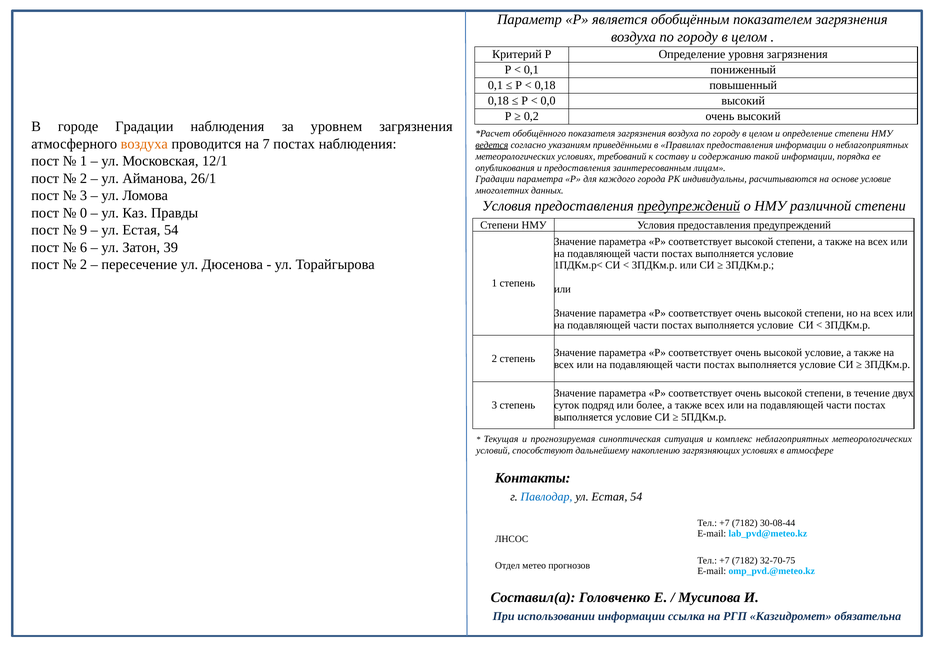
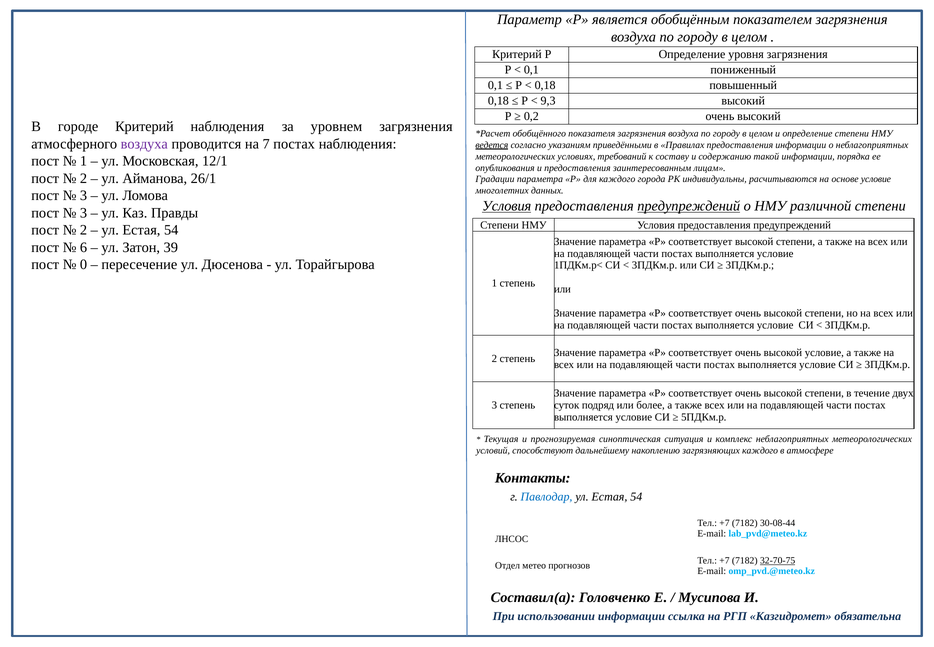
0,0: 0,0 -> 9,3 (548, 101)
городе Градации: Градации -> Критерий (144, 127)
воздуха colour: orange -> purple (144, 144)
Условия underline: none -> present (507, 206)
0: 0 -> 3 (84, 213)
9: 9 -> 2 (84, 230)
2: 2 -> 0 (84, 265)
загрязняющих условиях: условиях -> каждого (760, 450)
32-70-75 underline: none -> present (778, 560)
